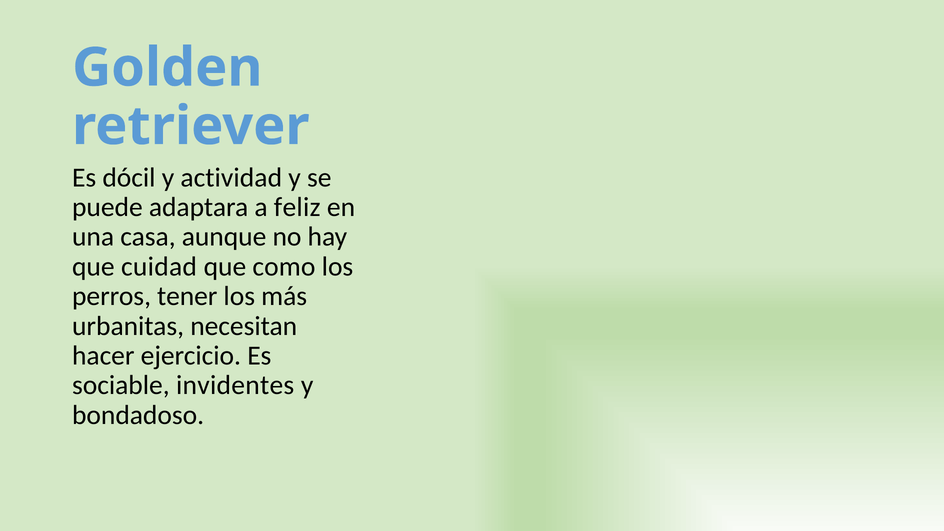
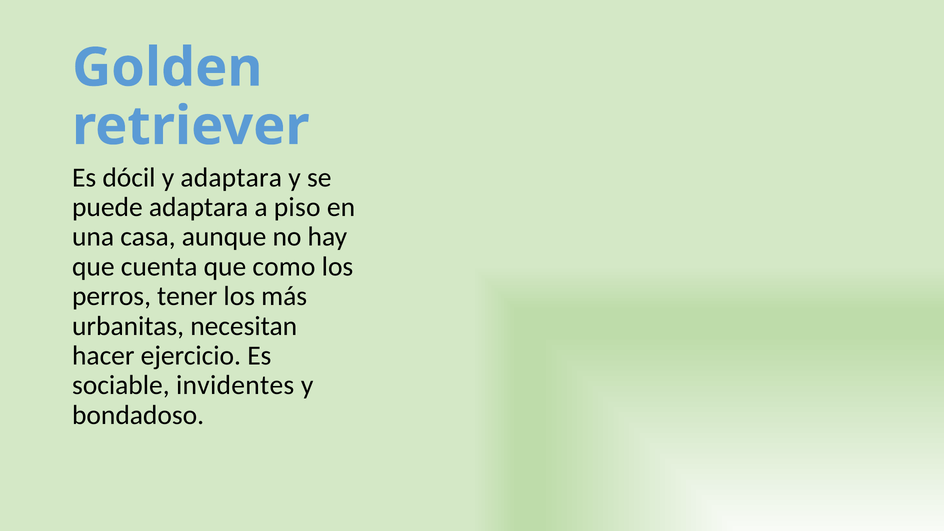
y actividad: actividad -> adaptara (231, 177)
feliz: feliz -> piso (297, 207)
cuidad: cuidad -> cuenta (159, 267)
